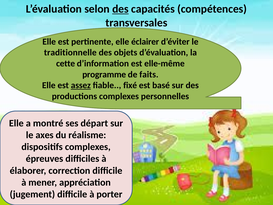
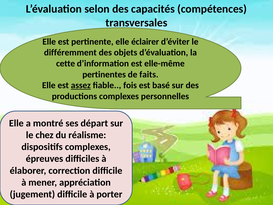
des underline: present -> none (120, 9)
traditionnelle: traditionnelle -> différemment (70, 53)
programme: programme -> pertinentes (104, 74)
fixé: fixé -> fois (130, 85)
axes: axes -> chez (45, 135)
